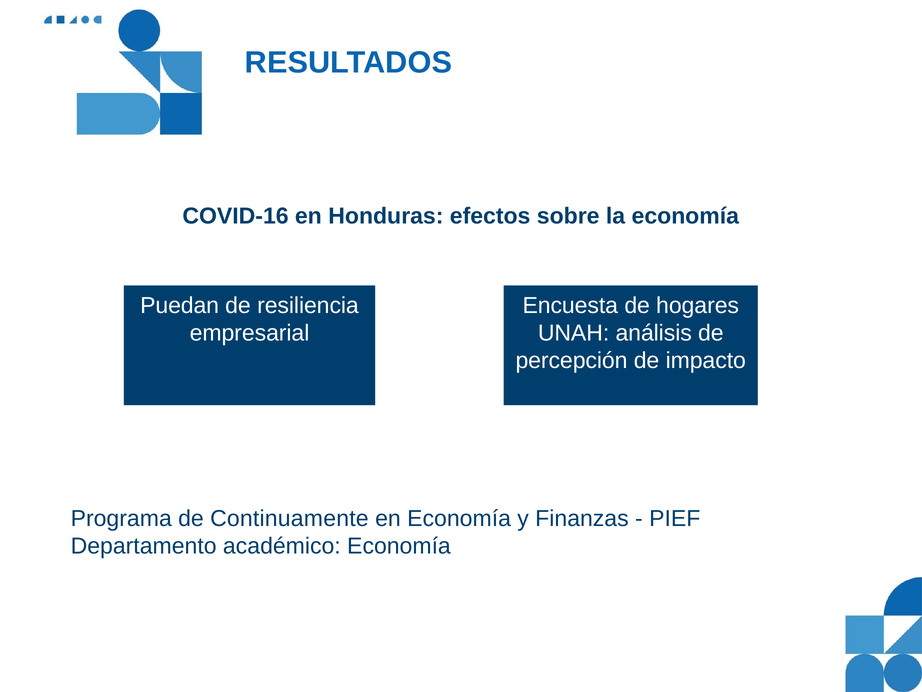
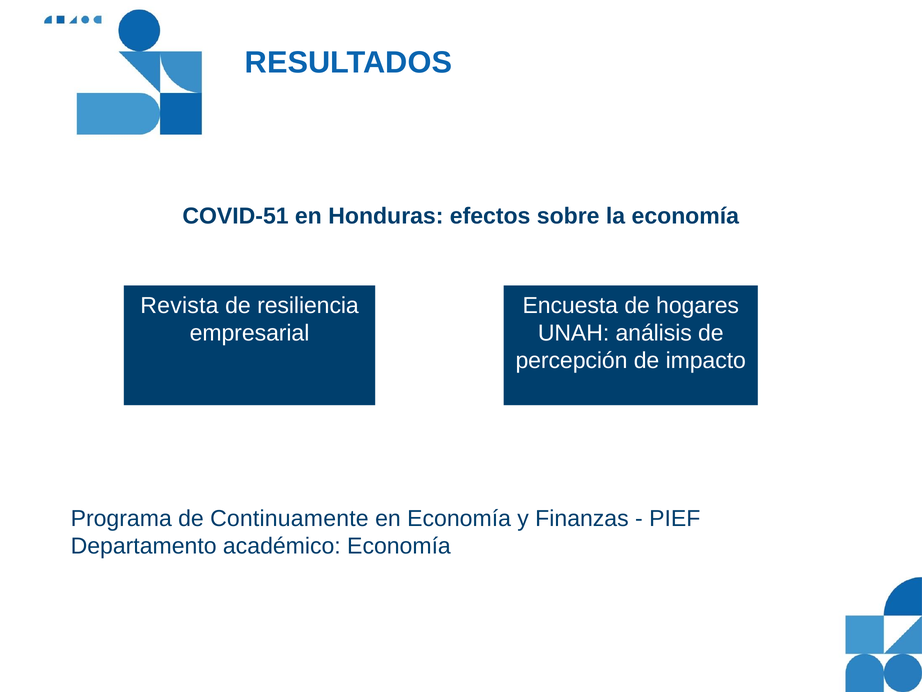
COVID-16: COVID-16 -> COVID-51 (236, 216)
Puedan: Puedan -> Revista (179, 305)
